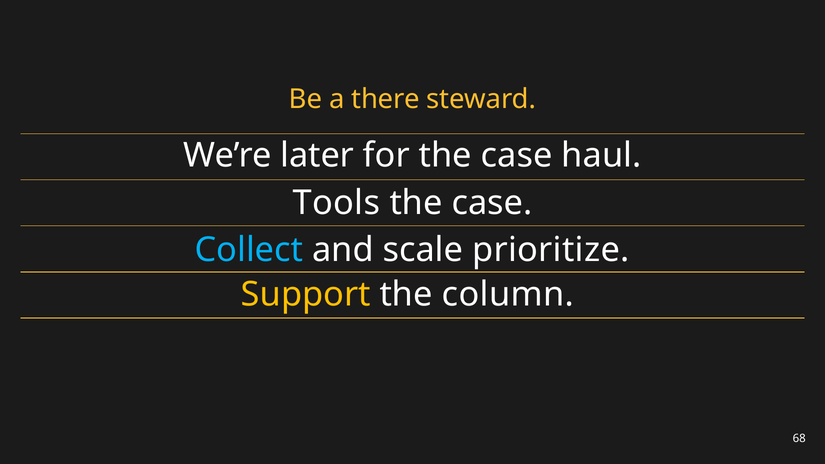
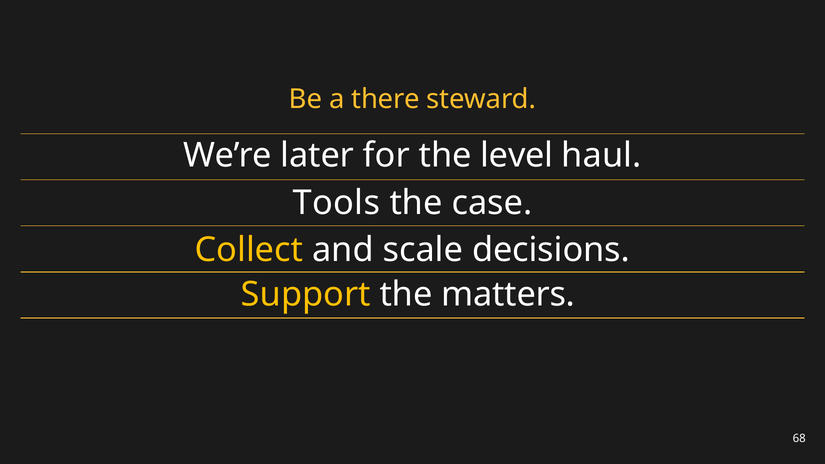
for the case: case -> level (517, 155)
Collect colour: light blue -> yellow (249, 250)
prioritize: prioritize -> decisions (551, 250)
column: column -> matters (508, 295)
